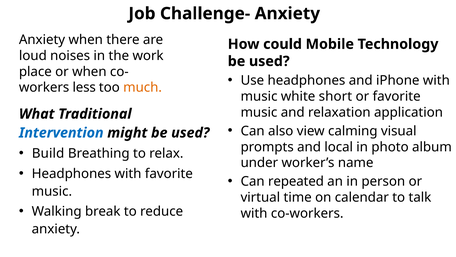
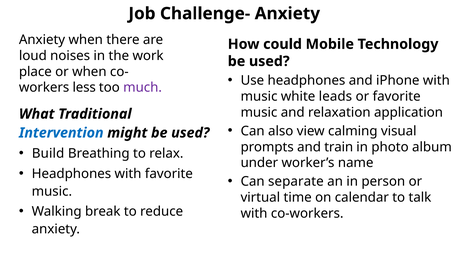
much colour: orange -> purple (143, 87)
short: short -> leads (335, 96)
local: local -> train (339, 147)
repeated: repeated -> separate (296, 181)
